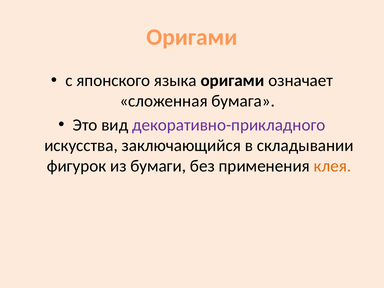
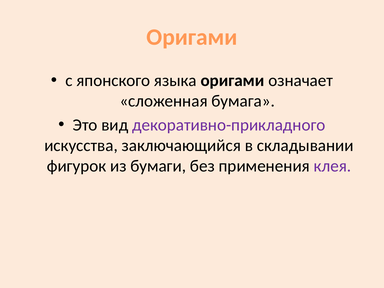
клея colour: orange -> purple (332, 166)
